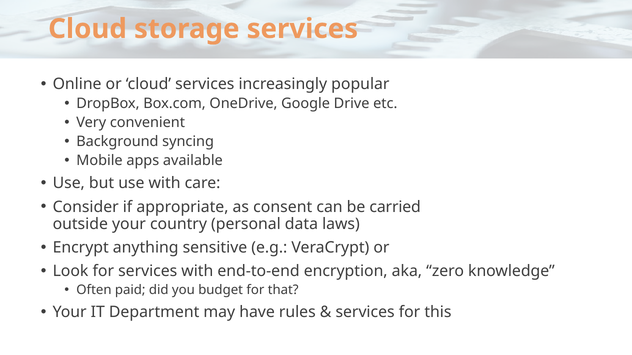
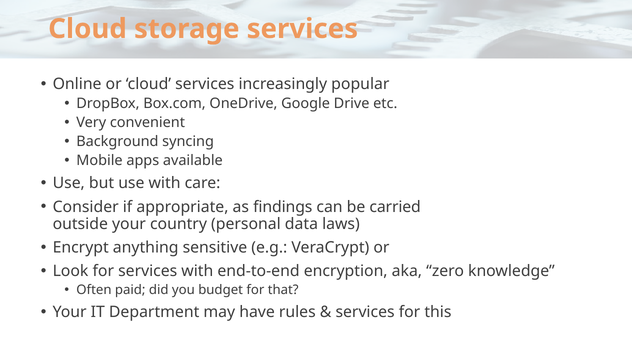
consent: consent -> findings (283, 207)
